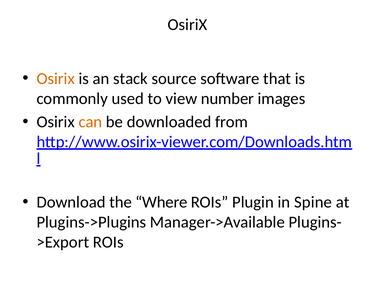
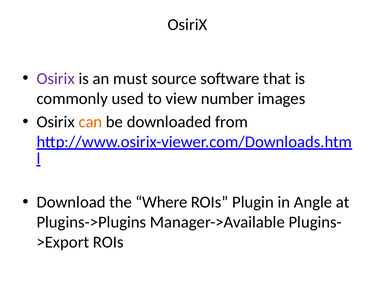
Osirix colour: orange -> purple (56, 79)
stack: stack -> must (130, 79)
Spine: Spine -> Angle (313, 202)
